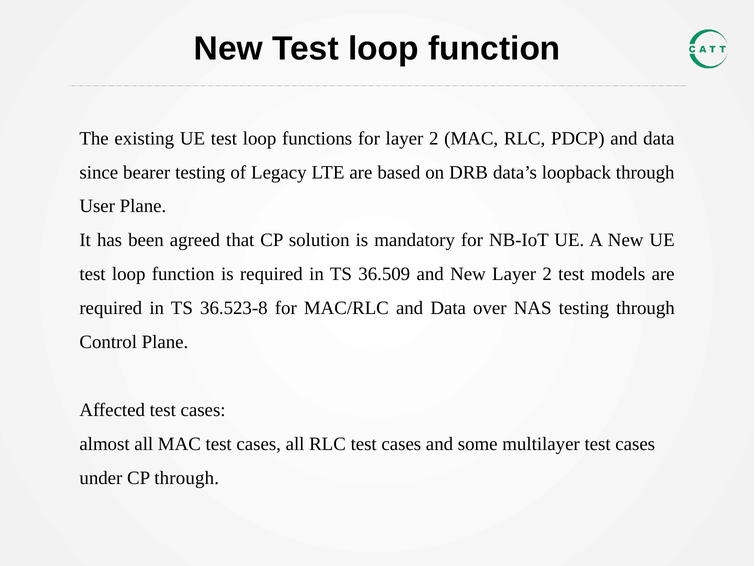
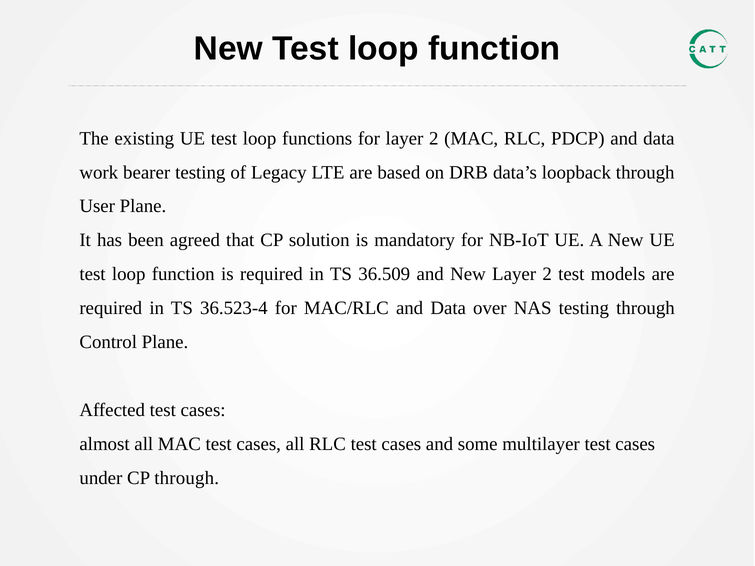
since: since -> work (99, 172)
36.523-8: 36.523-8 -> 36.523-4 (234, 308)
